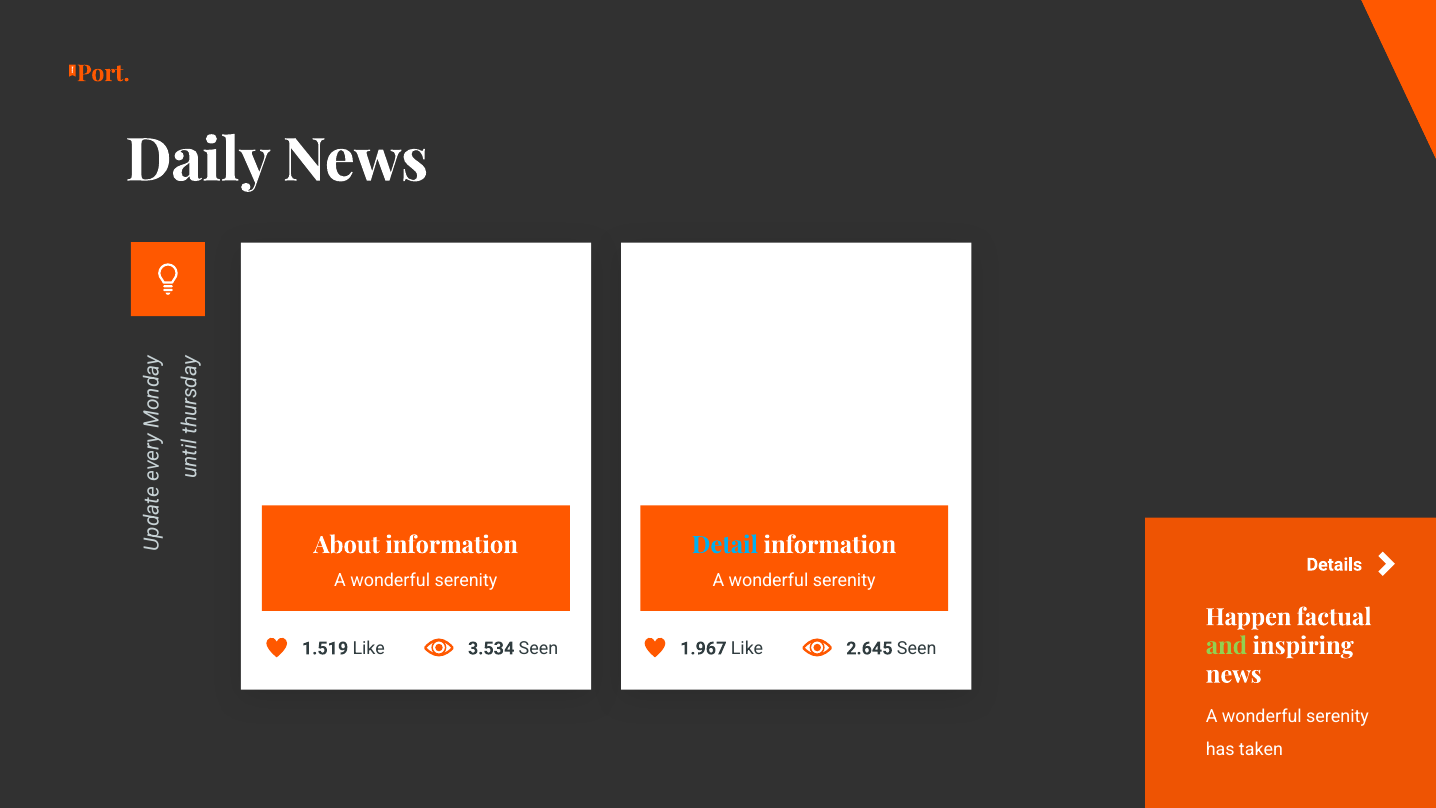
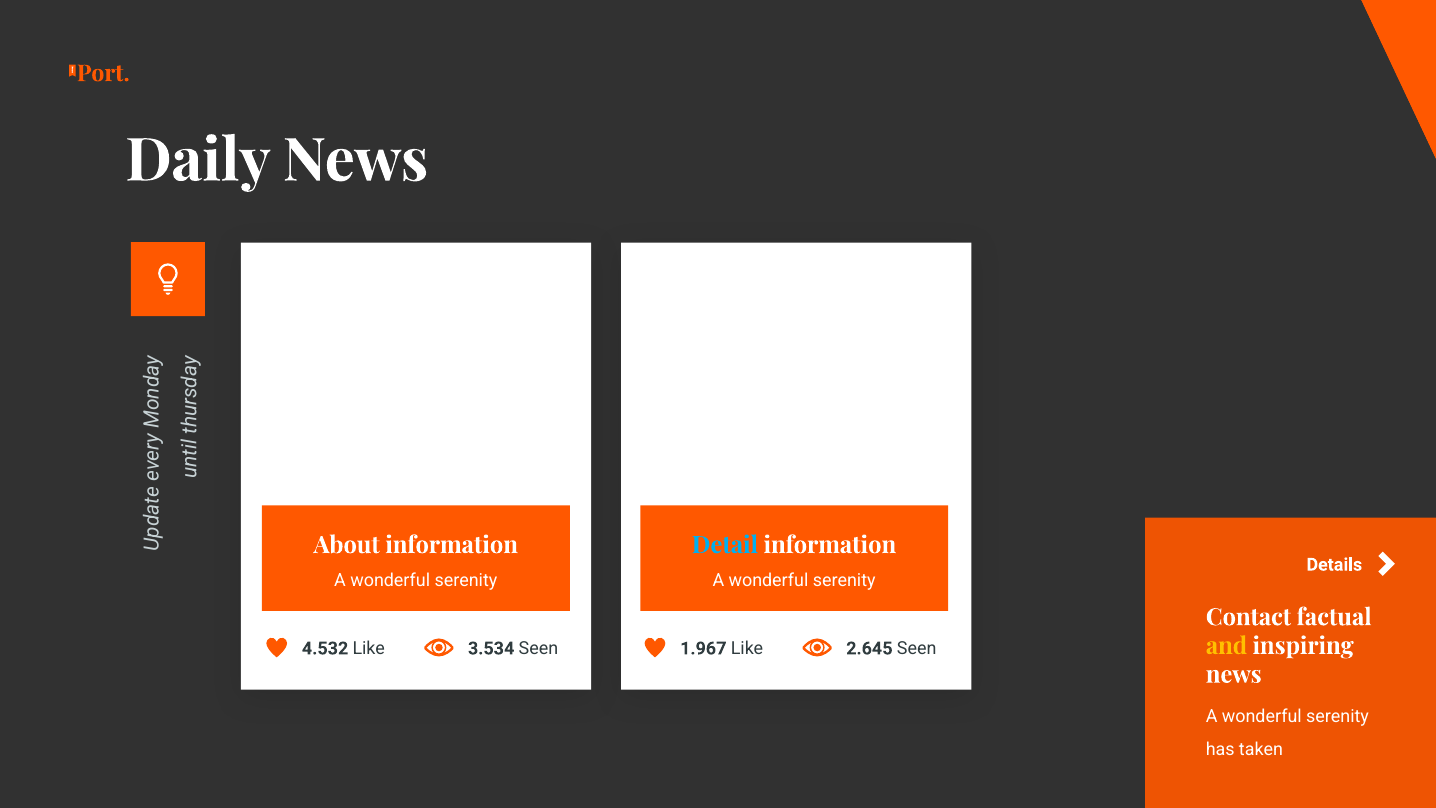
Happen: Happen -> Contact (1248, 617)
and colour: light green -> yellow (1226, 646)
1.519: 1.519 -> 4.532 (325, 648)
